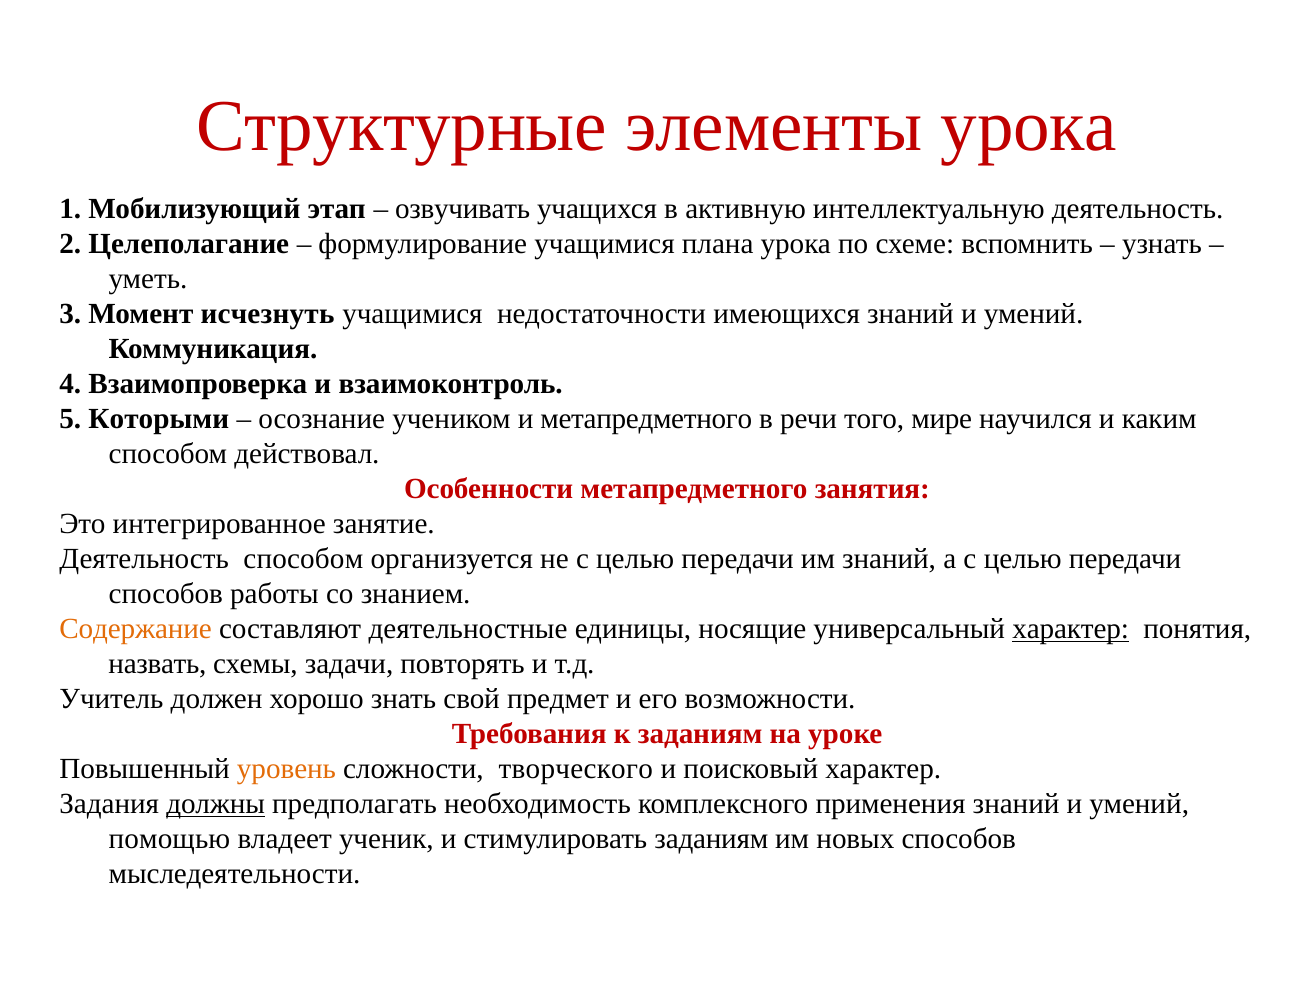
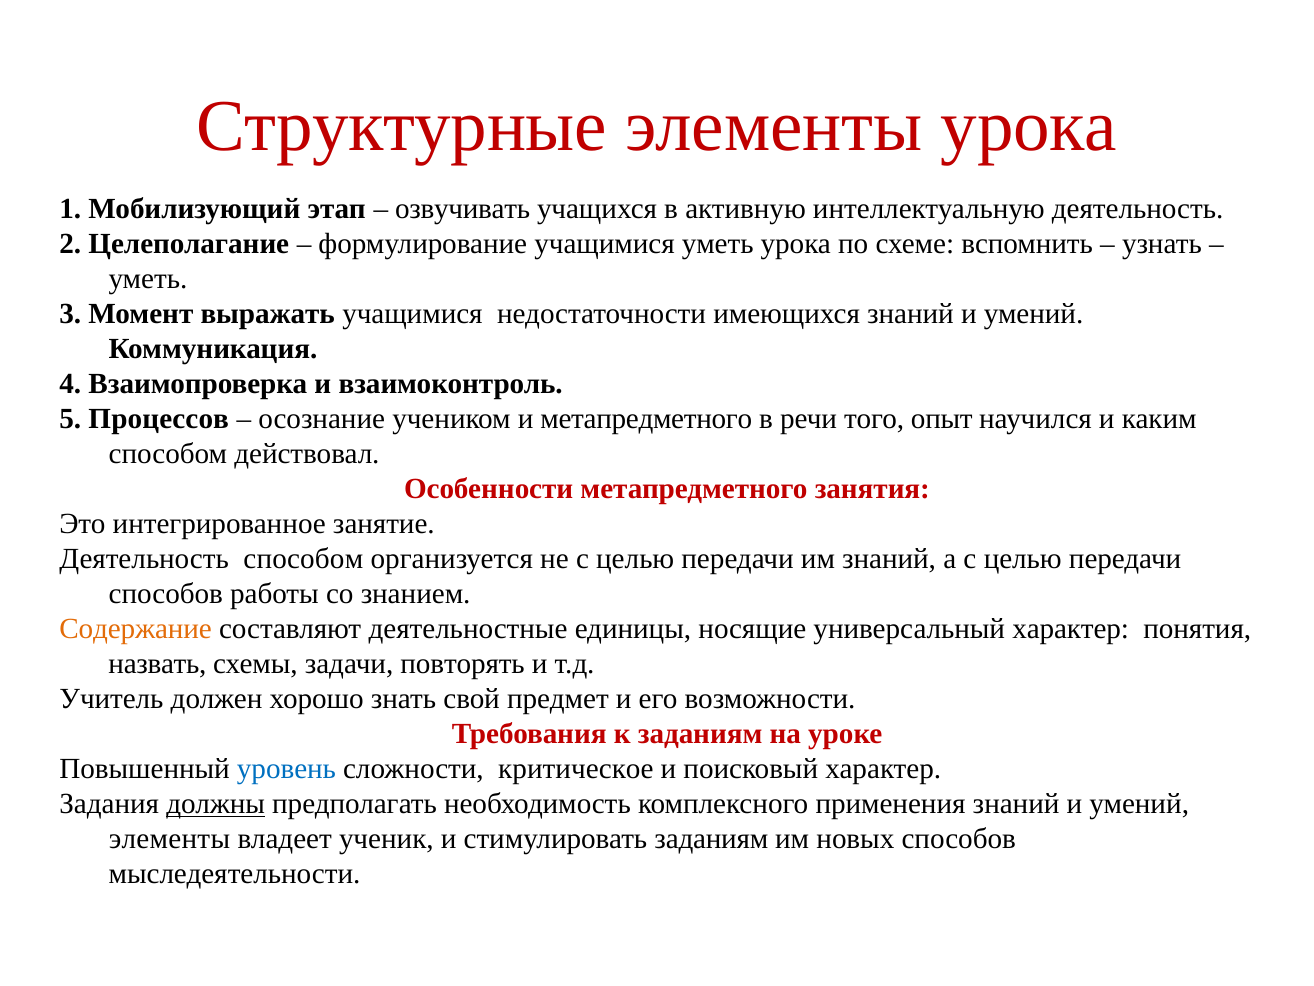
учащимися плана: плана -> уметь (718, 243)
исчезнуть: исчезнуть -> выражать (268, 313)
Которыми: Которыми -> Процессов (159, 418)
мире: мире -> опыт (942, 418)
характер underline: present -> none (1071, 629)
уровень colour: orange -> blue (286, 769)
творческого: творческого -> критическое (576, 769)
помощью: помощью -> элементы (169, 839)
